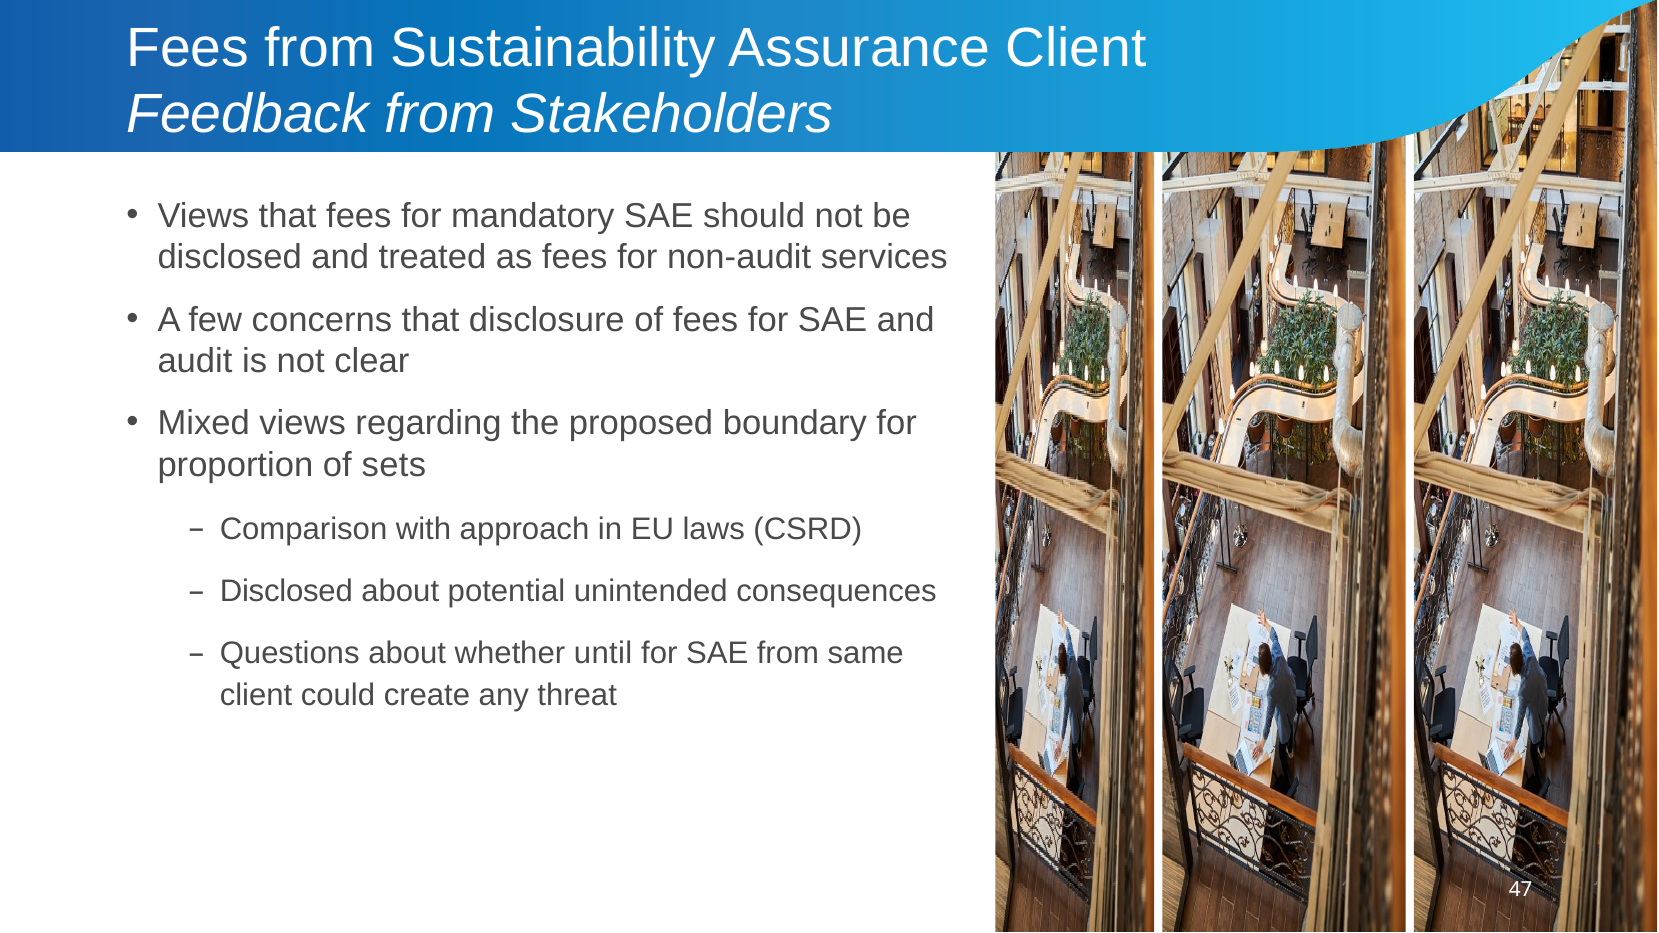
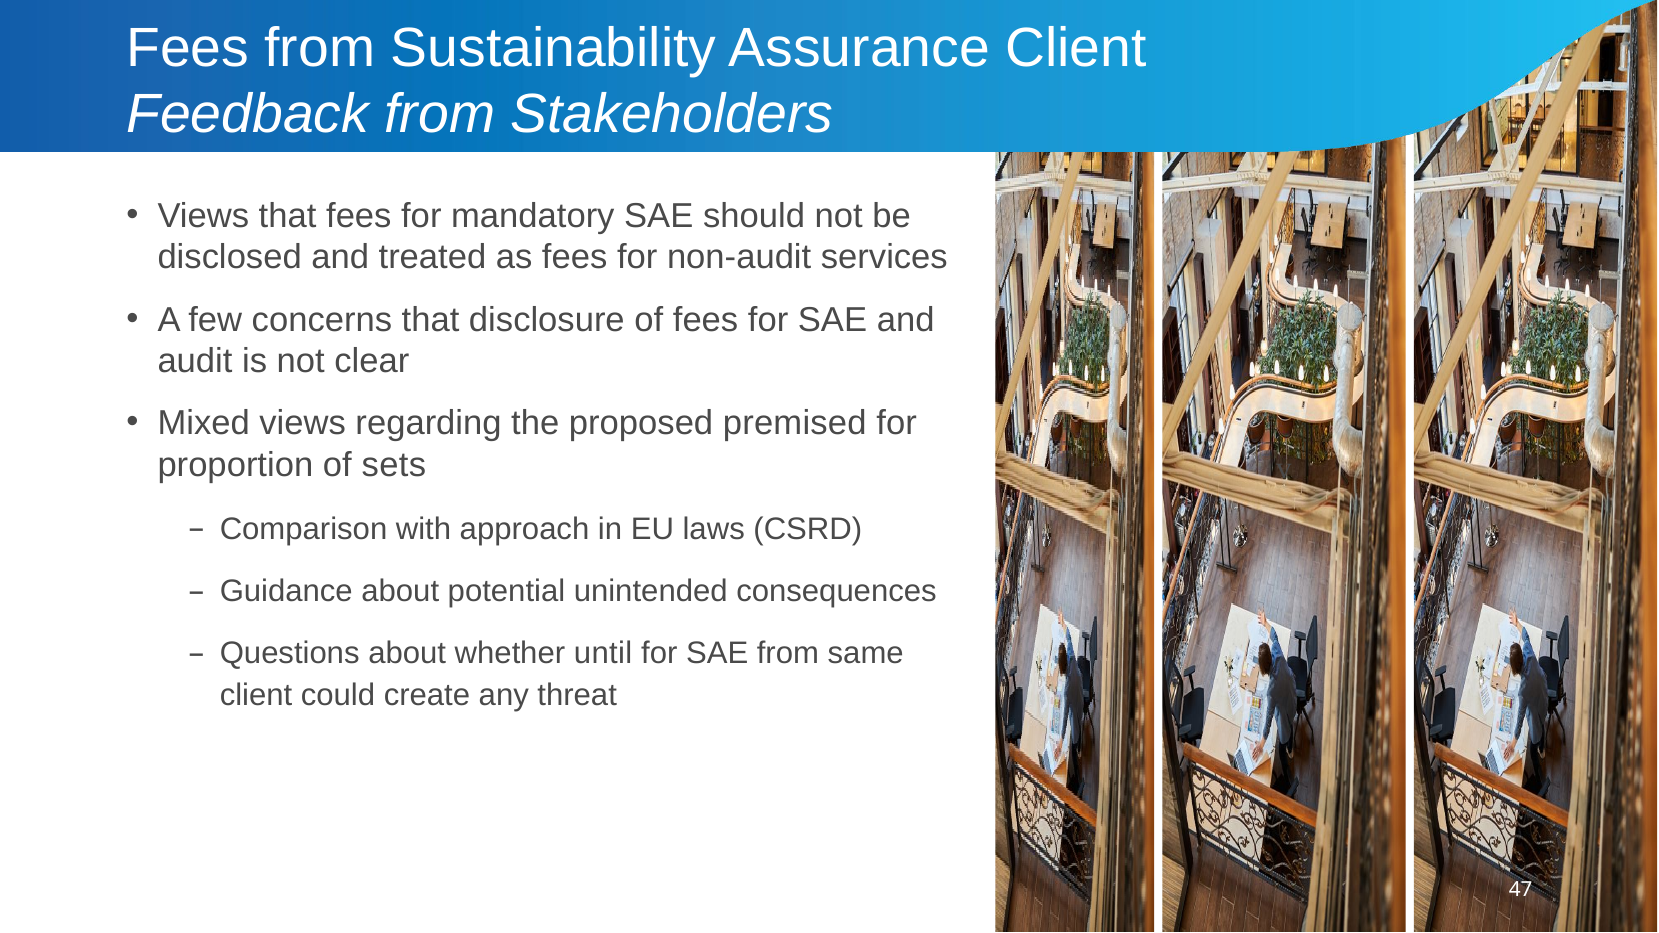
boundary: boundary -> premised (795, 424)
Disclosed: Disclosed -> Guidance (286, 591)
